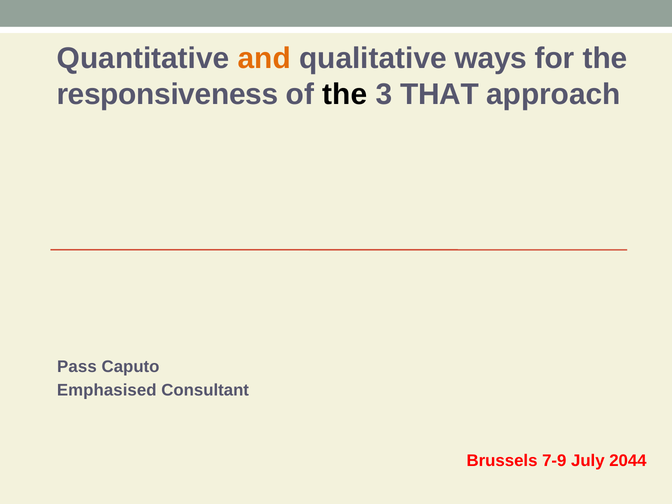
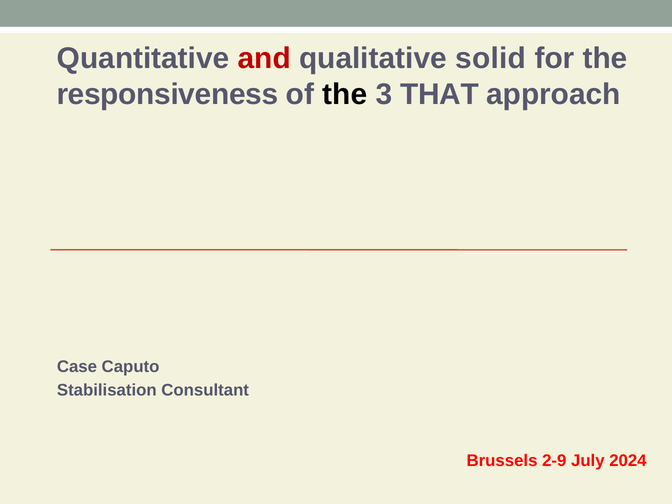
and colour: orange -> red (264, 58)
ways: ways -> solid (491, 58)
Pass: Pass -> Case (77, 367)
Emphasised: Emphasised -> Stabilisation (107, 390)
7-9: 7-9 -> 2-9 (554, 461)
2044: 2044 -> 2024 (628, 461)
